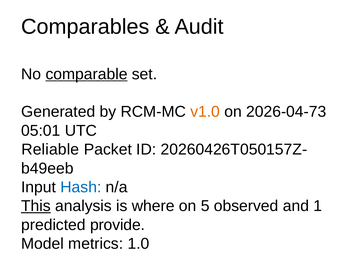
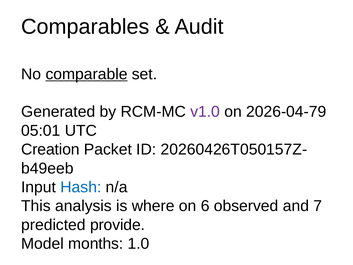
v1.0 colour: orange -> purple (205, 112)
2026-04-73: 2026-04-73 -> 2026-04-79 (286, 112)
Reliable: Reliable -> Creation (50, 149)
This underline: present -> none (36, 206)
5: 5 -> 6 (205, 206)
1: 1 -> 7 (318, 206)
metrics: metrics -> months (96, 244)
